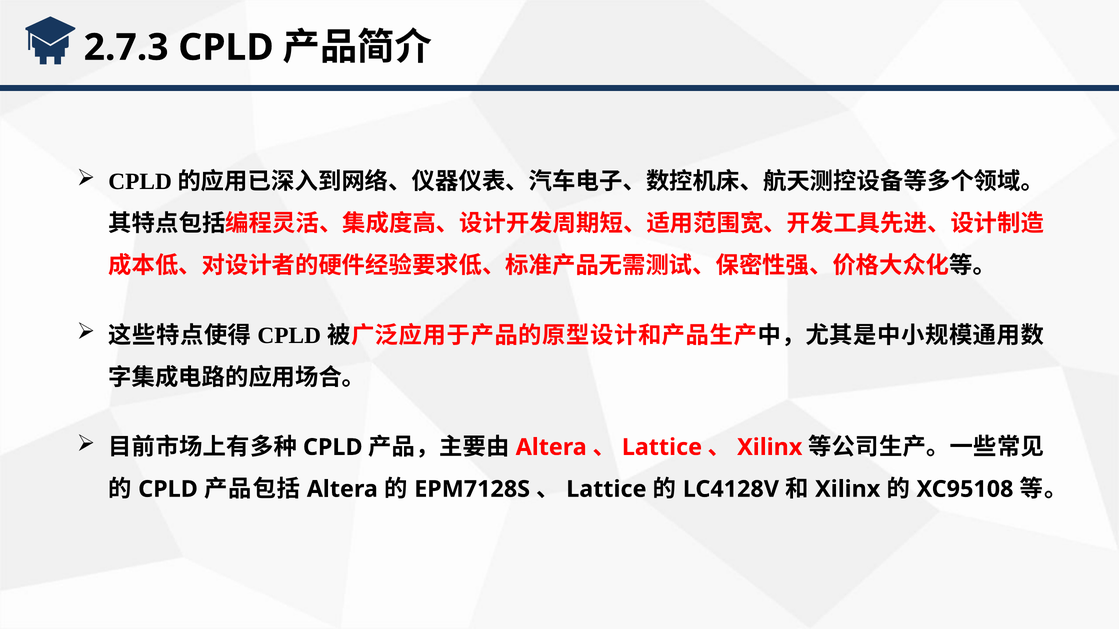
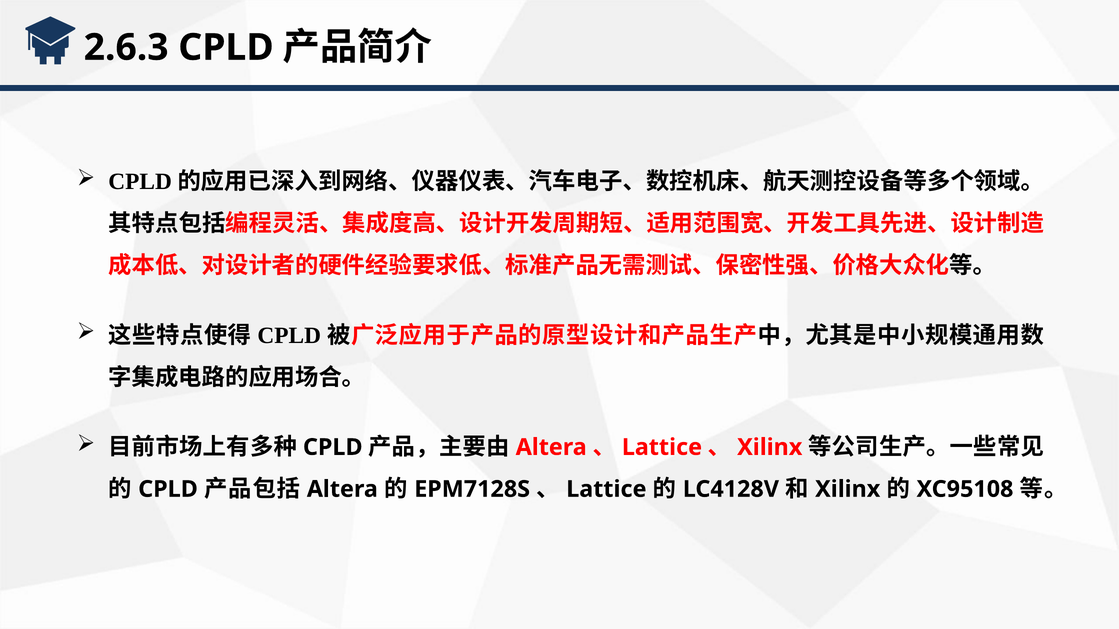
2.7.3: 2.7.3 -> 2.6.3 (126, 48)
